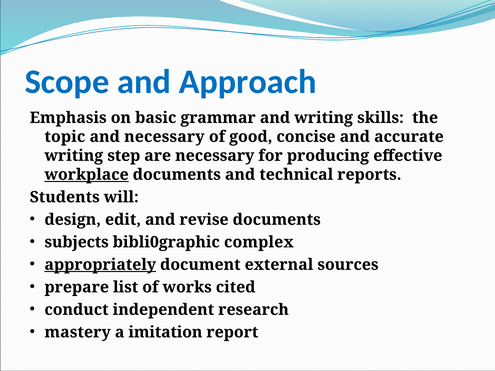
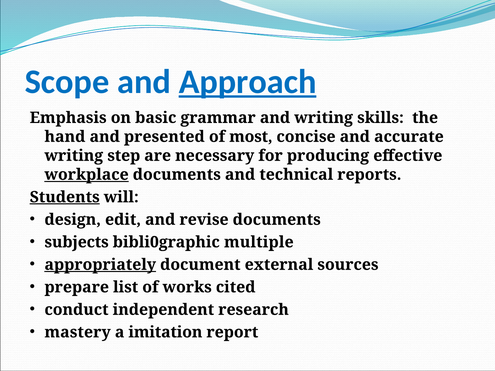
Approach underline: none -> present (248, 82)
topic: topic -> hand (65, 137)
and necessary: necessary -> presented (164, 137)
good: good -> most (251, 137)
Students underline: none -> present (65, 197)
complex: complex -> multiple (259, 242)
